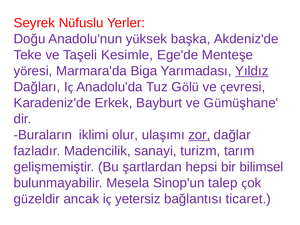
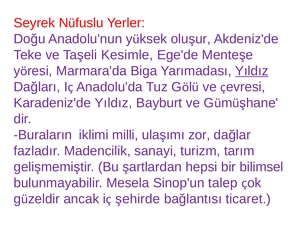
başka: başka -> oluşur (191, 39)
Karadeniz'de Erkek: Erkek -> Yıldız (114, 103)
olur: olur -> milli (125, 135)
zor underline: present -> none (199, 135)
yetersiz: yetersiz -> şehirde (138, 199)
